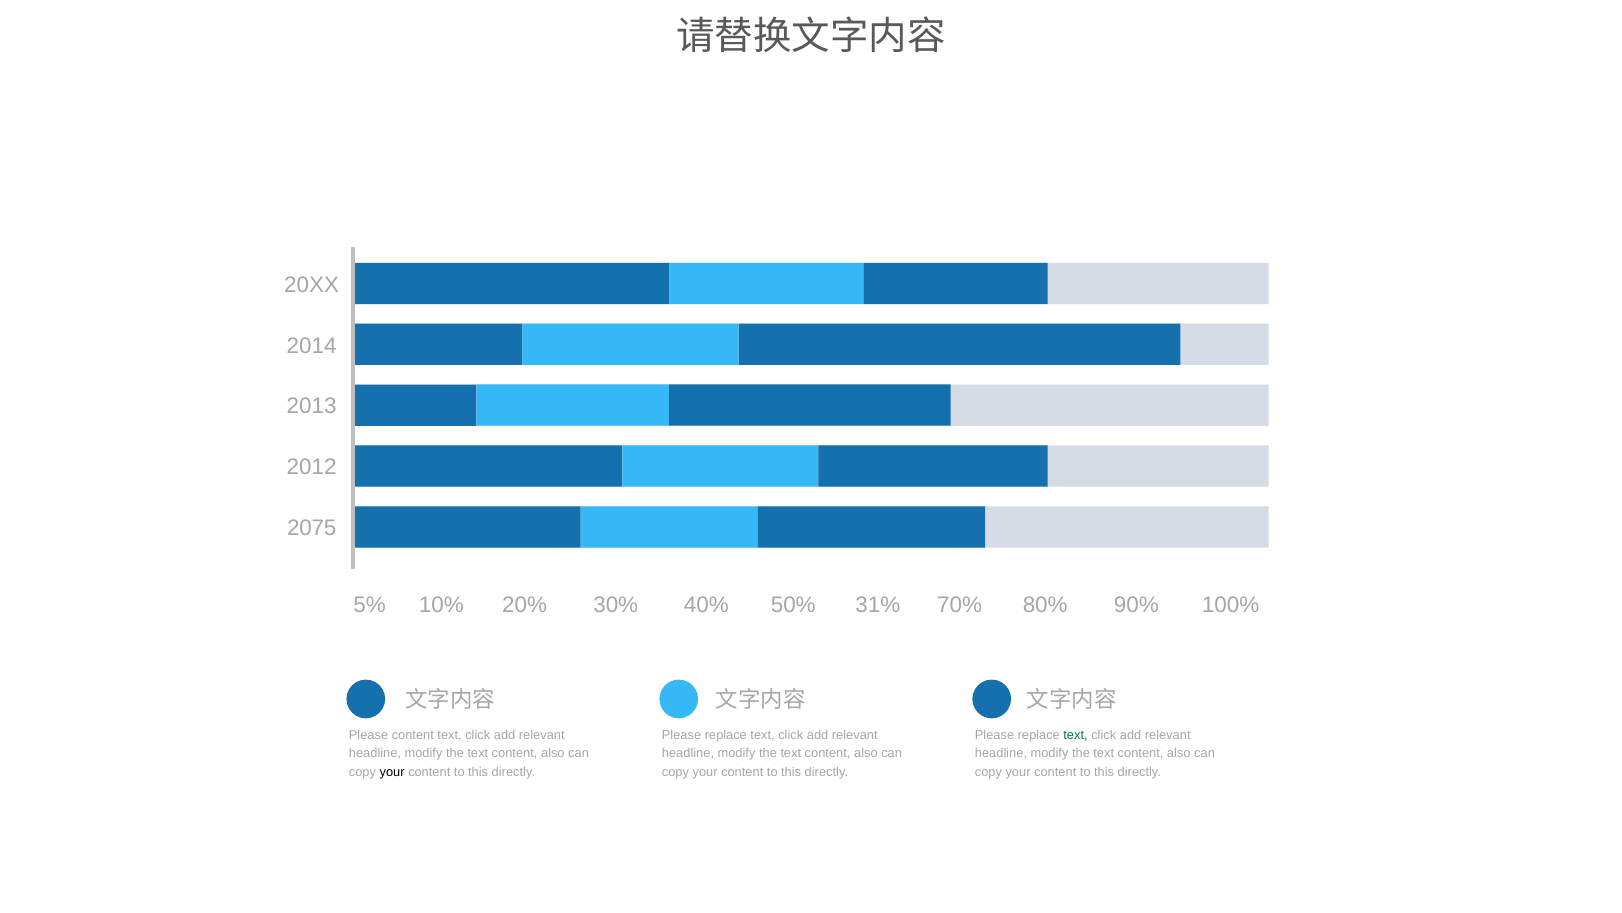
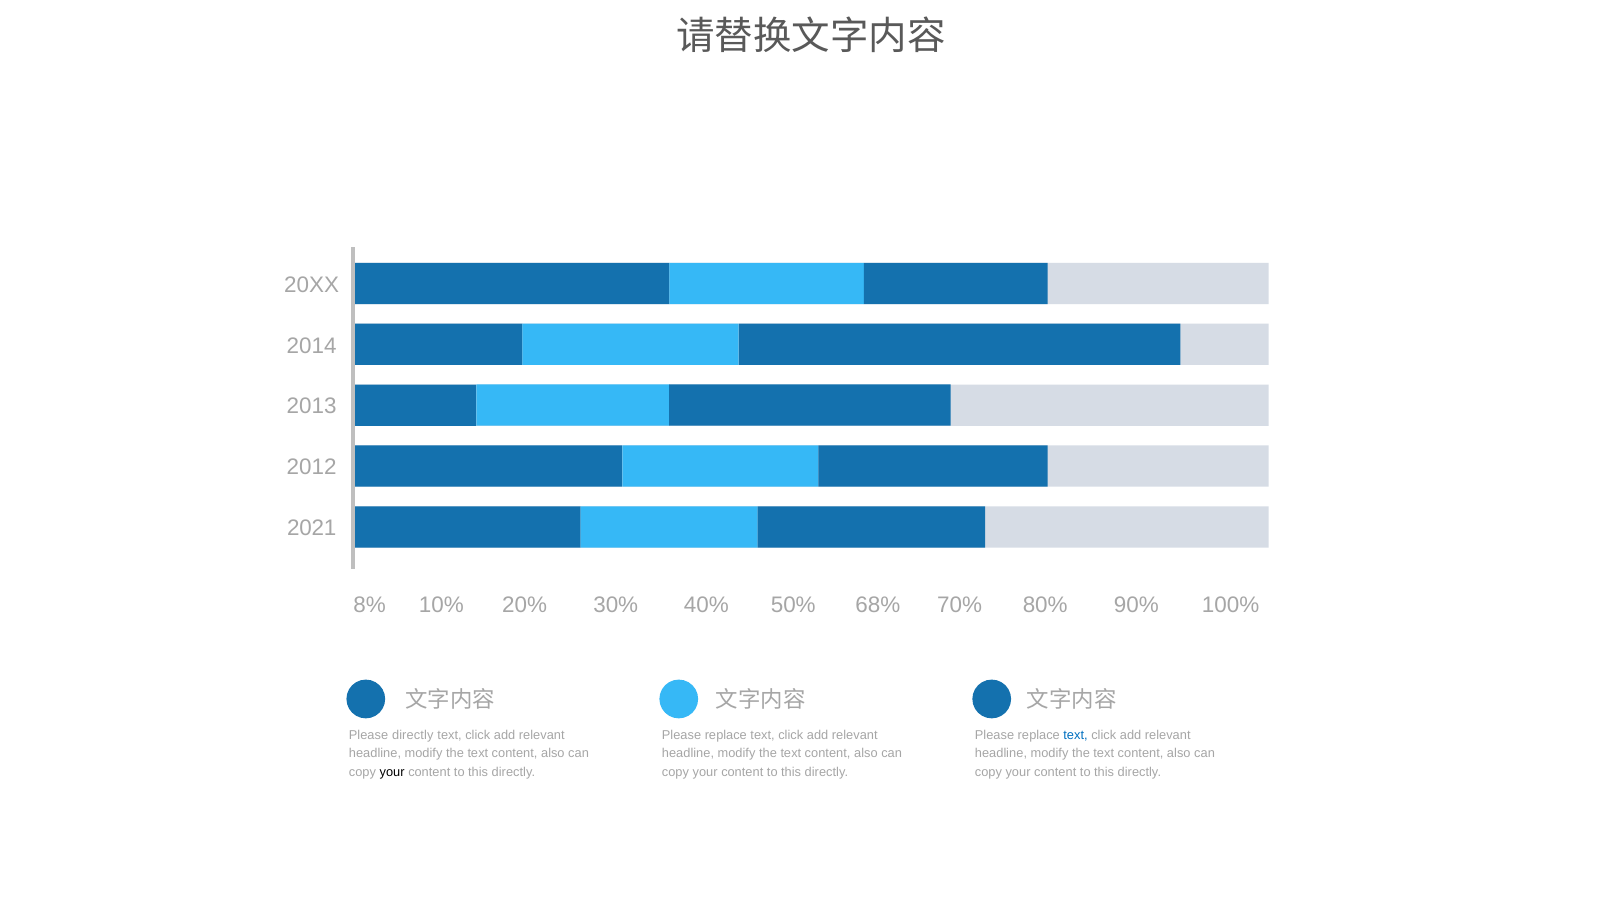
2075: 2075 -> 2021 (312, 528)
5%: 5% -> 8% (370, 605)
31%: 31% -> 68% (878, 605)
Please content: content -> directly (413, 735)
text colour: green -> blue (1076, 735)
